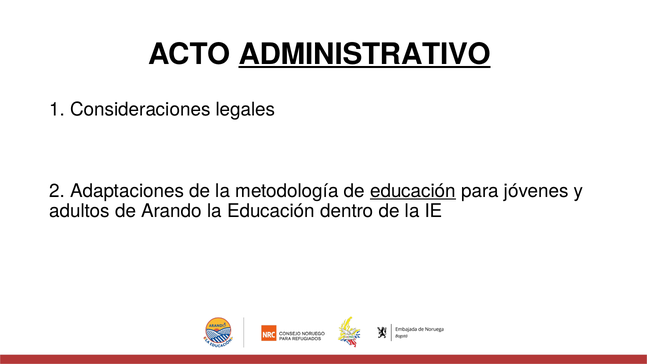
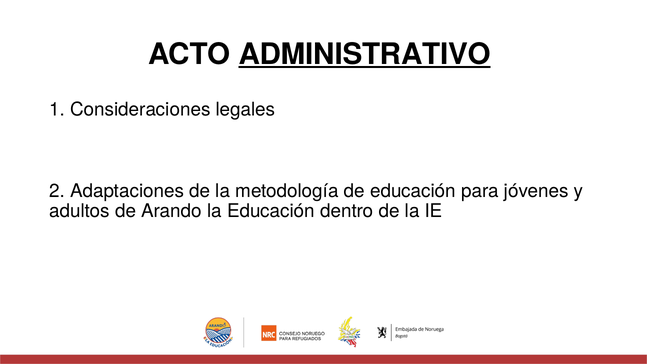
educación underline: present -> none (413, 191)
